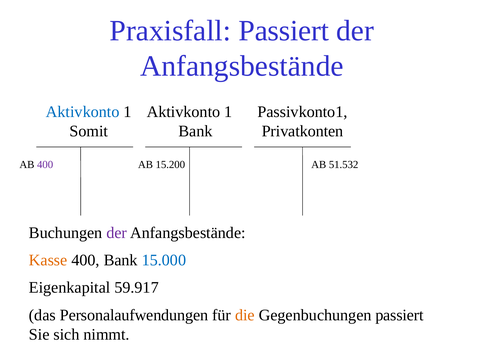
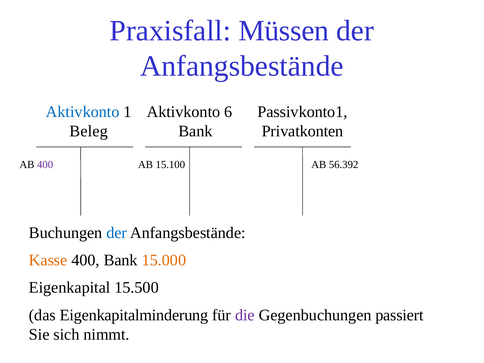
Praxisfall Passiert: Passiert -> Müssen (284, 31)
1: 1 -> 6 (228, 112)
Somit: Somit -> Beleg (89, 131)
15.200: 15.200 -> 15.100 (170, 165)
51.532: 51.532 -> 56.392 (344, 165)
der colour: purple -> blue (117, 233)
15.000 colour: blue -> orange (164, 260)
59.917: 59.917 -> 15.500 (137, 288)
Personalaufwendungen: Personalaufwendungen -> Eigenkapitalminderung (134, 315)
die colour: orange -> purple (245, 315)
